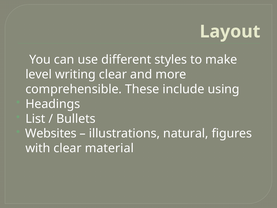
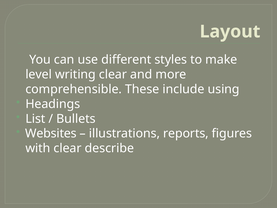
natural: natural -> reports (186, 133)
material: material -> describe (109, 148)
